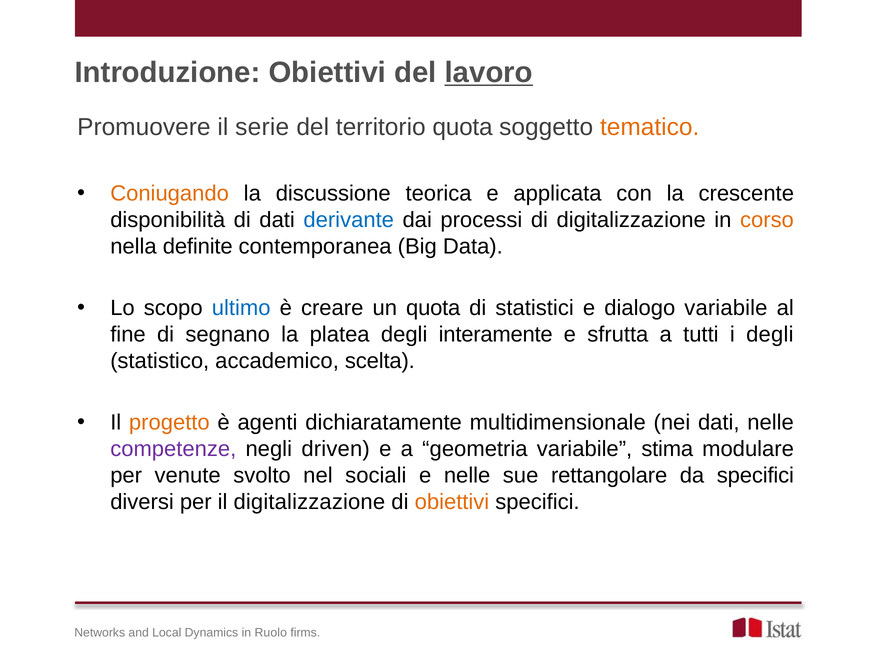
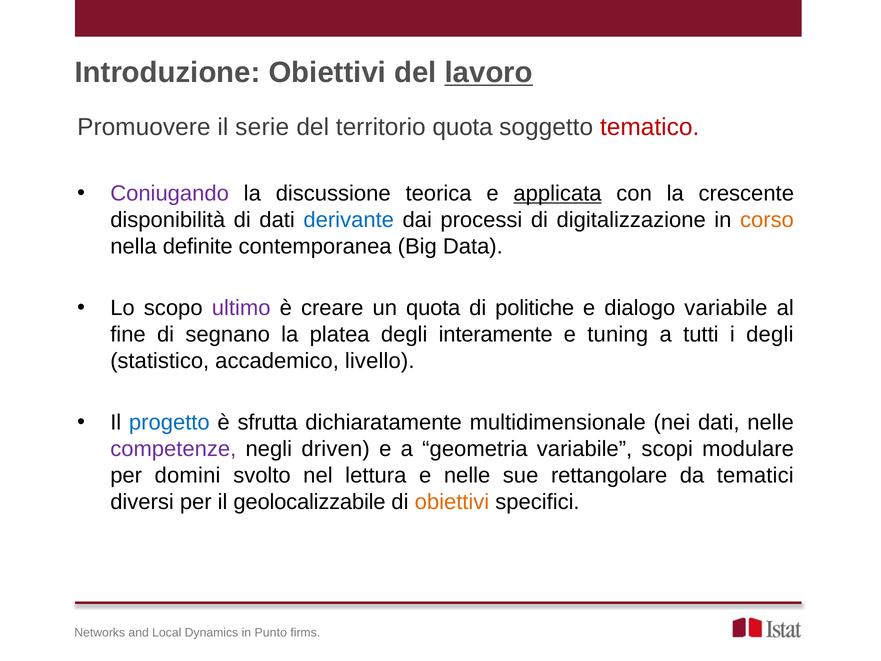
tematico colour: orange -> red (650, 127)
Coniugando colour: orange -> purple (170, 193)
applicata underline: none -> present (558, 193)
ultimo colour: blue -> purple (241, 308)
statistici: statistici -> politiche (535, 308)
sfrutta: sfrutta -> tuning (618, 334)
scelta: scelta -> livello (380, 361)
progetto colour: orange -> blue (169, 422)
agenti: agenti -> sfrutta (268, 422)
stima: stima -> scopi (667, 449)
venute: venute -> domini (188, 475)
sociali: sociali -> lettura (376, 475)
da specifici: specifici -> tematici (755, 475)
il digitalizzazione: digitalizzazione -> geolocalizzabile (310, 502)
Ruolo: Ruolo -> Punto (271, 633)
